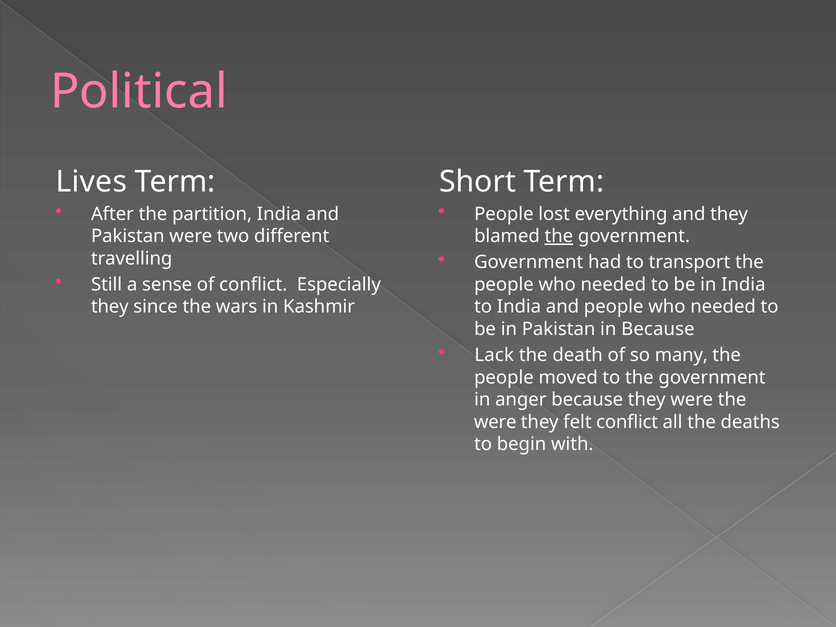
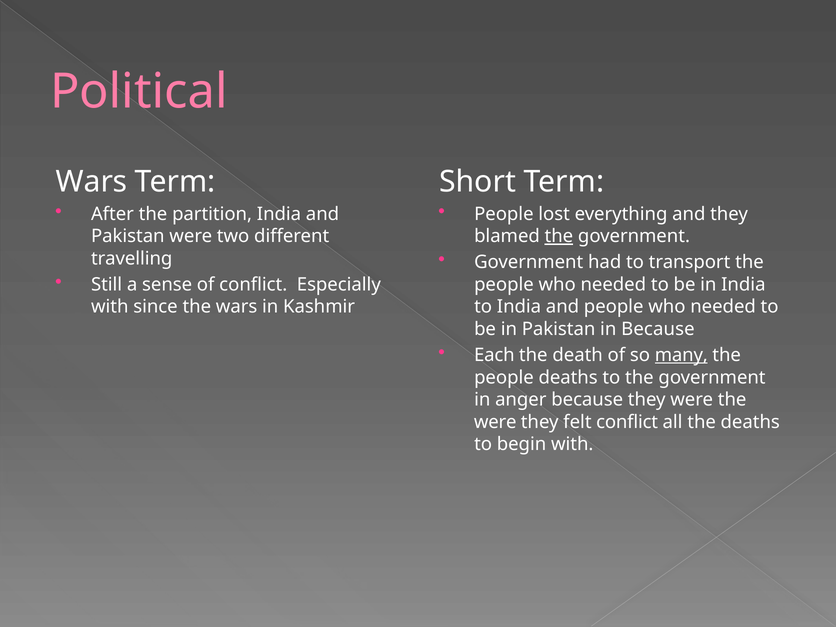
Lives: Lives -> Wars (92, 182)
they: they -> with (110, 307)
Lack: Lack -> Each (494, 355)
many underline: none -> present (681, 355)
people moved: moved -> deaths (568, 377)
